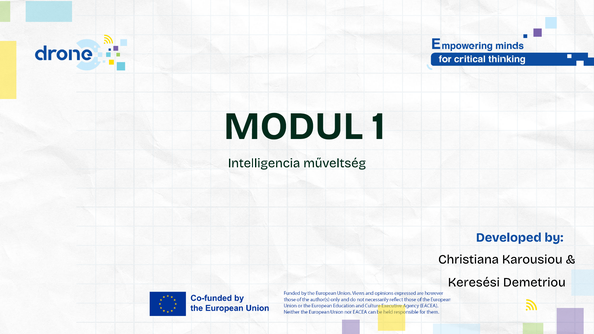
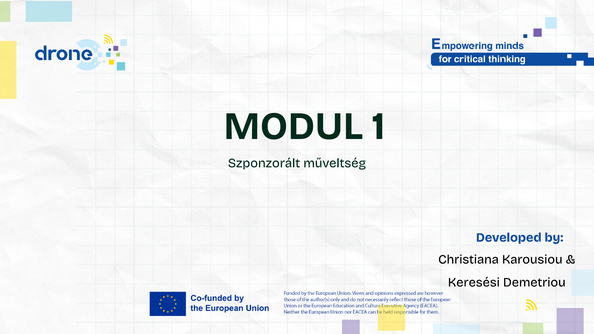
Intelligencia: Intelligencia -> Szponzorált (264, 163)
